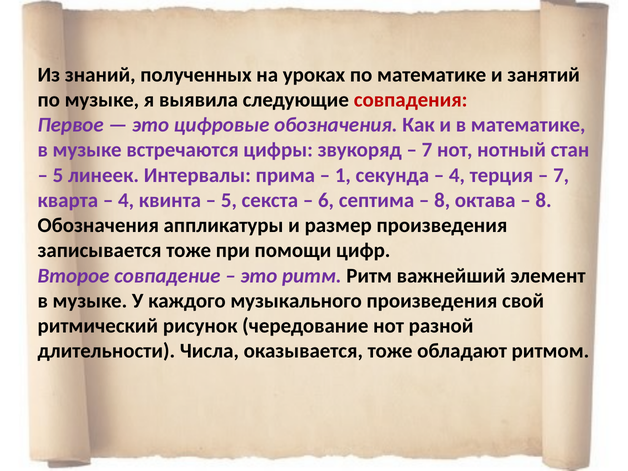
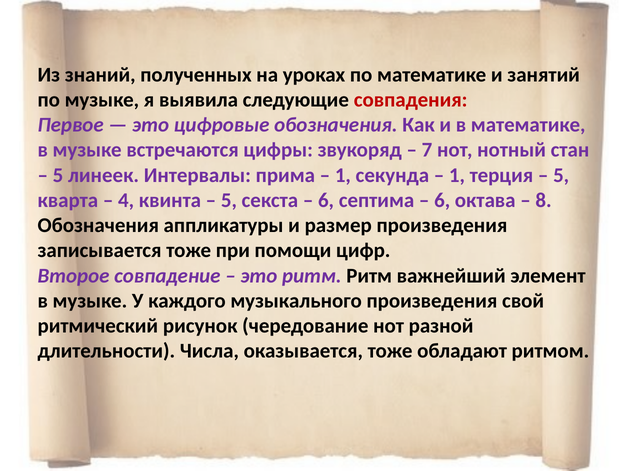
4: 4 -> 1 (457, 175)
7: 7 -> 5 (561, 175)
8: 8 -> 6 (442, 200)
